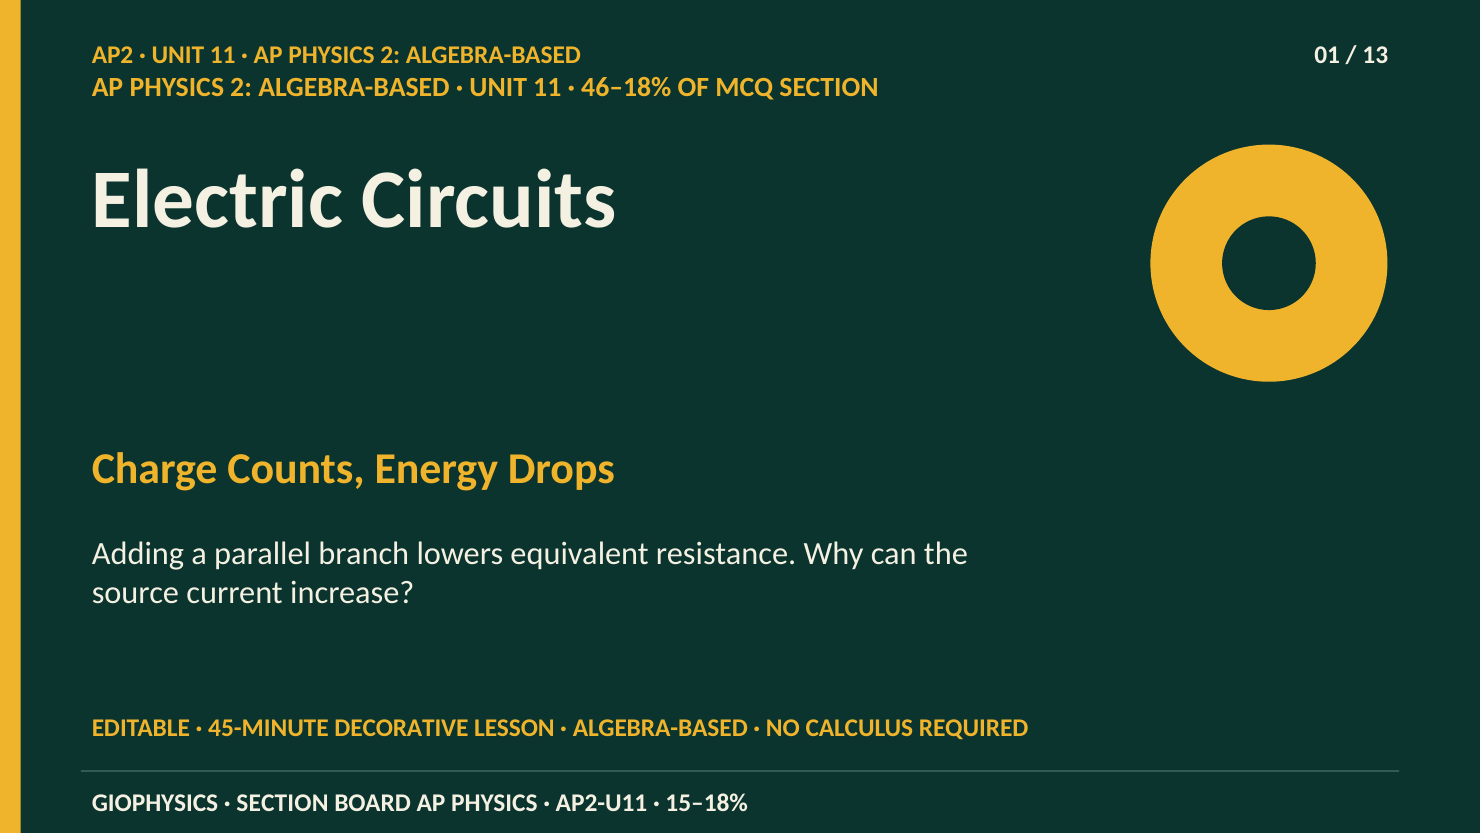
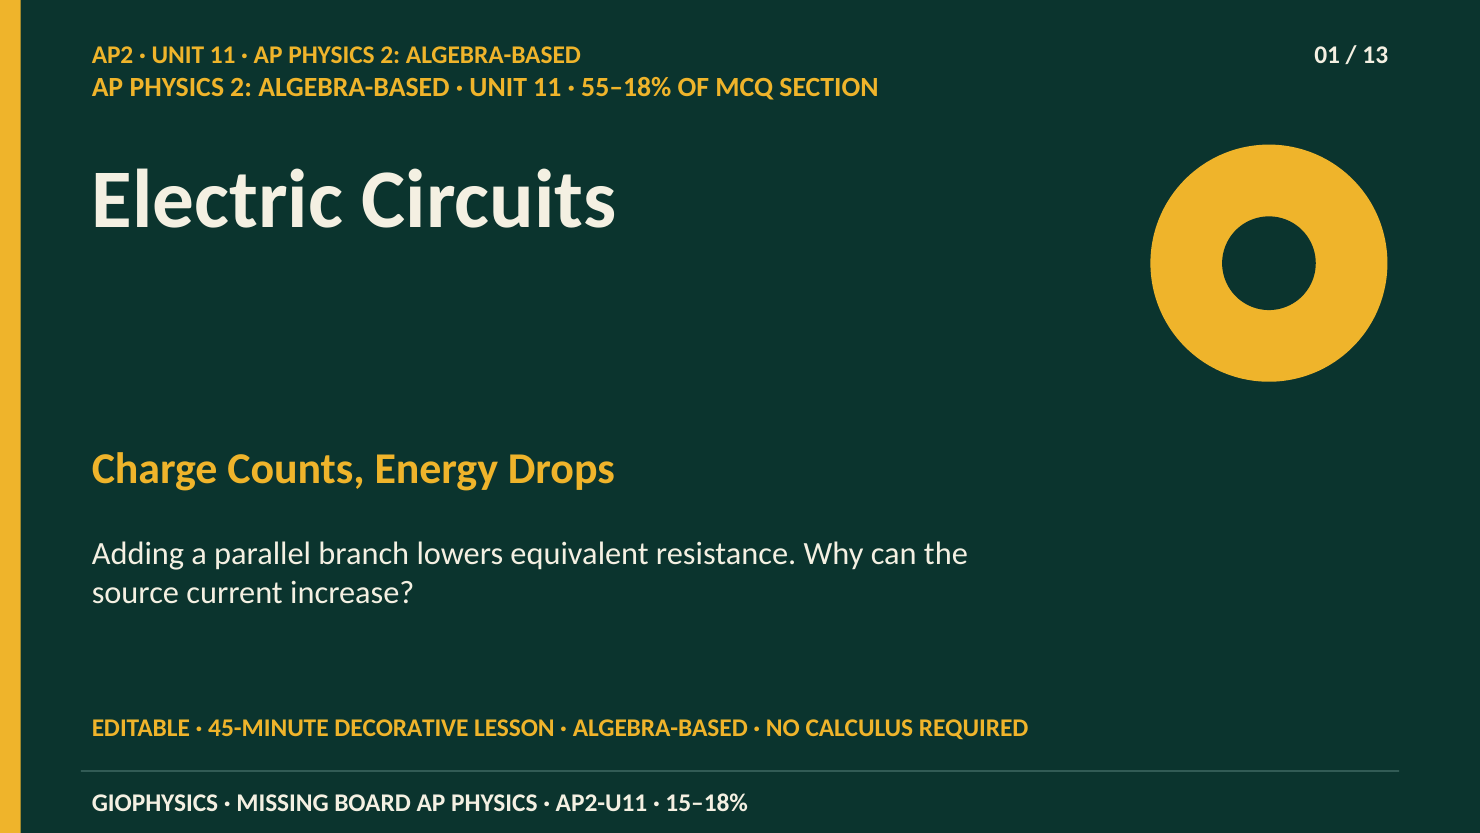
46–18%: 46–18% -> 55–18% (626, 88)
SECTION: SECTION -> MISSING (283, 803)
